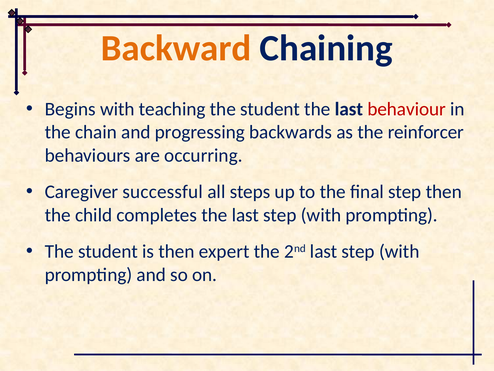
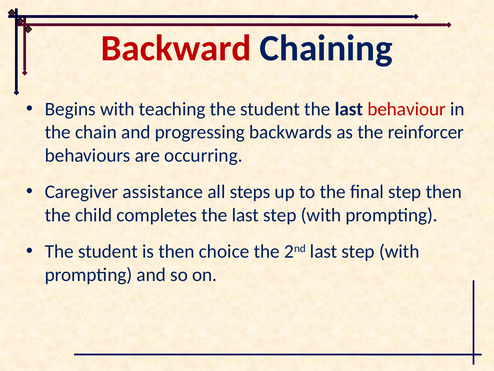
Backward colour: orange -> red (176, 48)
successful: successful -> assistance (163, 192)
expert: expert -> choice (224, 251)
